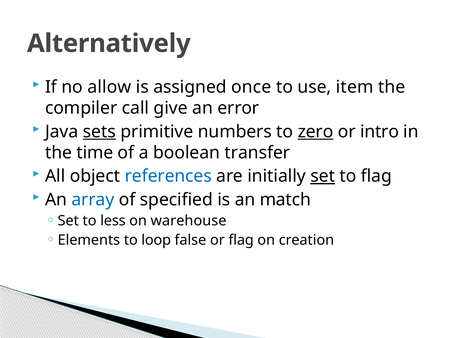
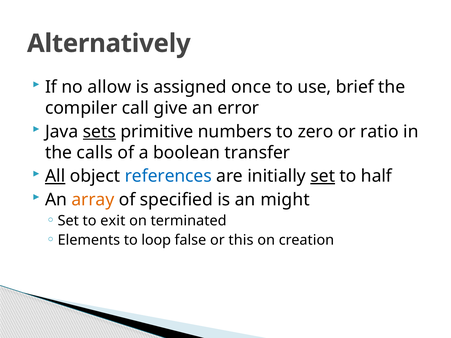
item: item -> brief (355, 87)
zero underline: present -> none (316, 132)
intro: intro -> ratio (379, 132)
time: time -> calls (95, 153)
All underline: none -> present (55, 176)
to flag: flag -> half (376, 176)
array colour: blue -> orange (93, 200)
match: match -> might (285, 200)
less: less -> exit (113, 221)
warehouse: warehouse -> terminated (189, 221)
or flag: flag -> this (241, 240)
